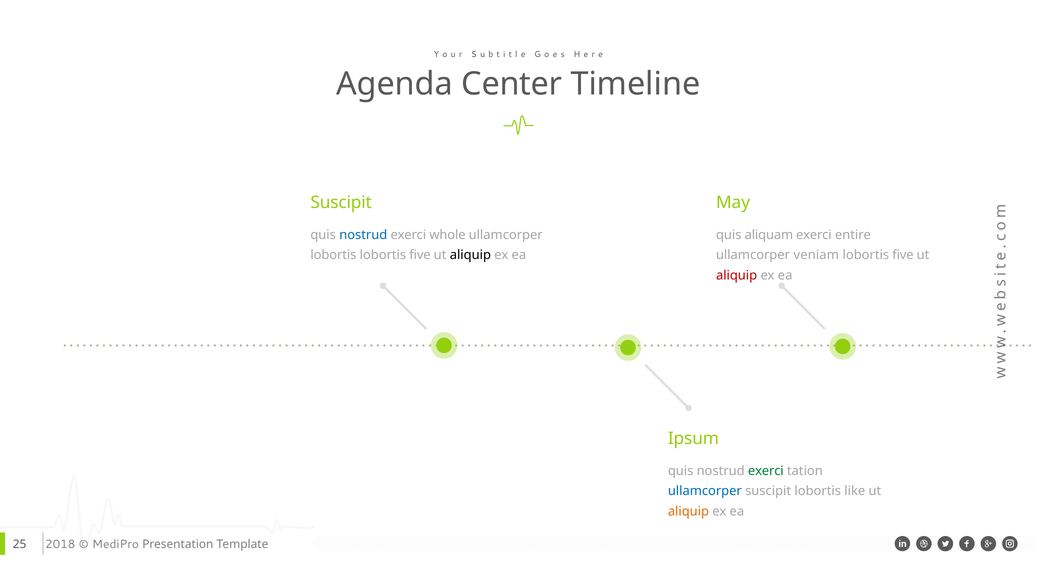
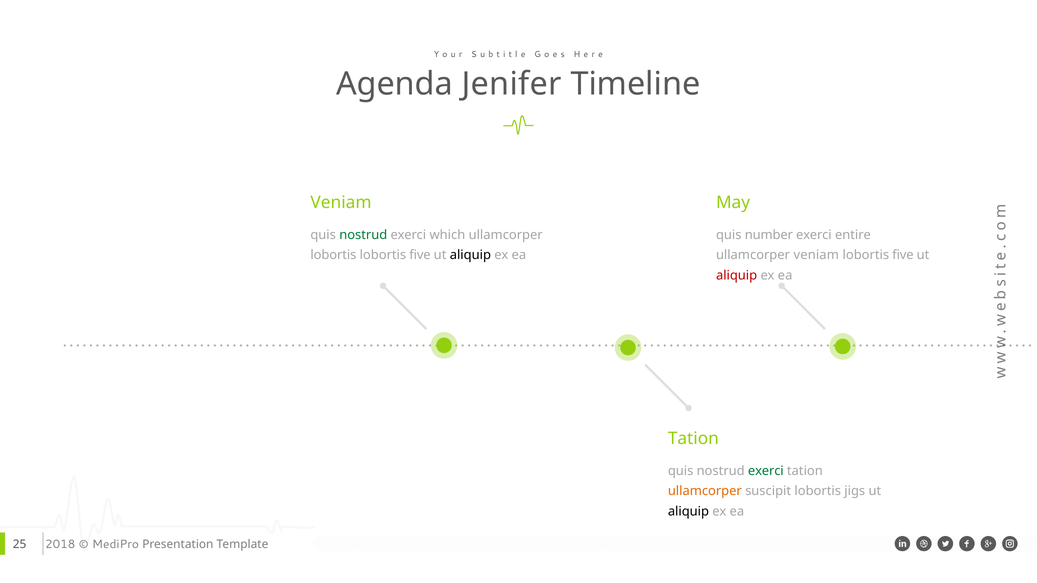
Center: Center -> Jenifer (512, 84)
Suscipit: Suscipit -> Veniam (341, 203)
nostrud colour: blue -> green (363, 235)
whole: whole -> which (447, 235)
aliquam: aliquam -> number (769, 235)
Ipsum: Ipsum -> Tation (693, 439)
ullamcorper colour: blue -> orange (705, 491)
like: like -> jigs (855, 491)
aliquip colour: orange -> black (688, 512)
